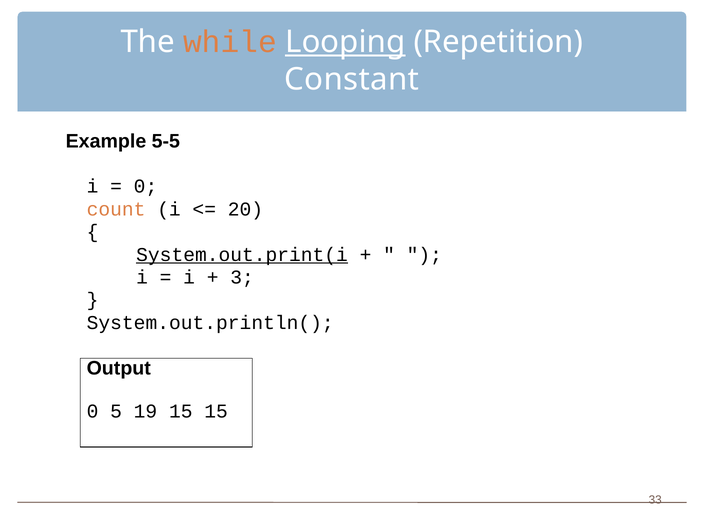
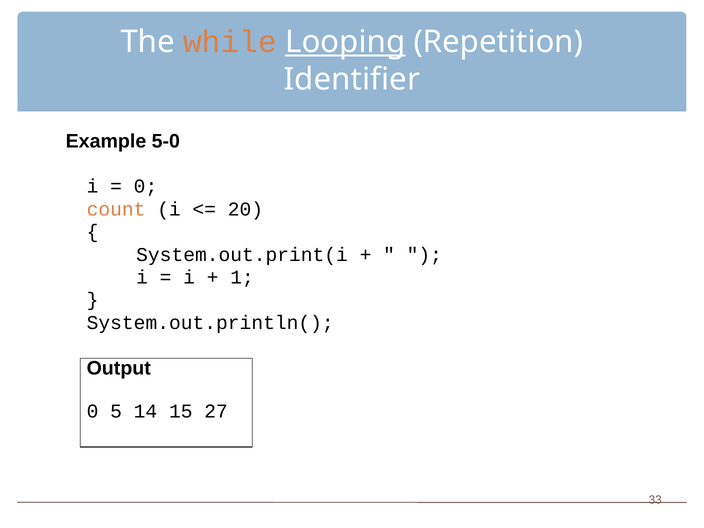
Constant: Constant -> Identifier (352, 80)
5-5: 5-5 -> 5-0 (166, 141)
System.out.print(i underline: present -> none (242, 255)
3: 3 -> 1 (242, 277)
19: 19 -> 14 (145, 411)
15 15: 15 -> 27 (216, 411)
